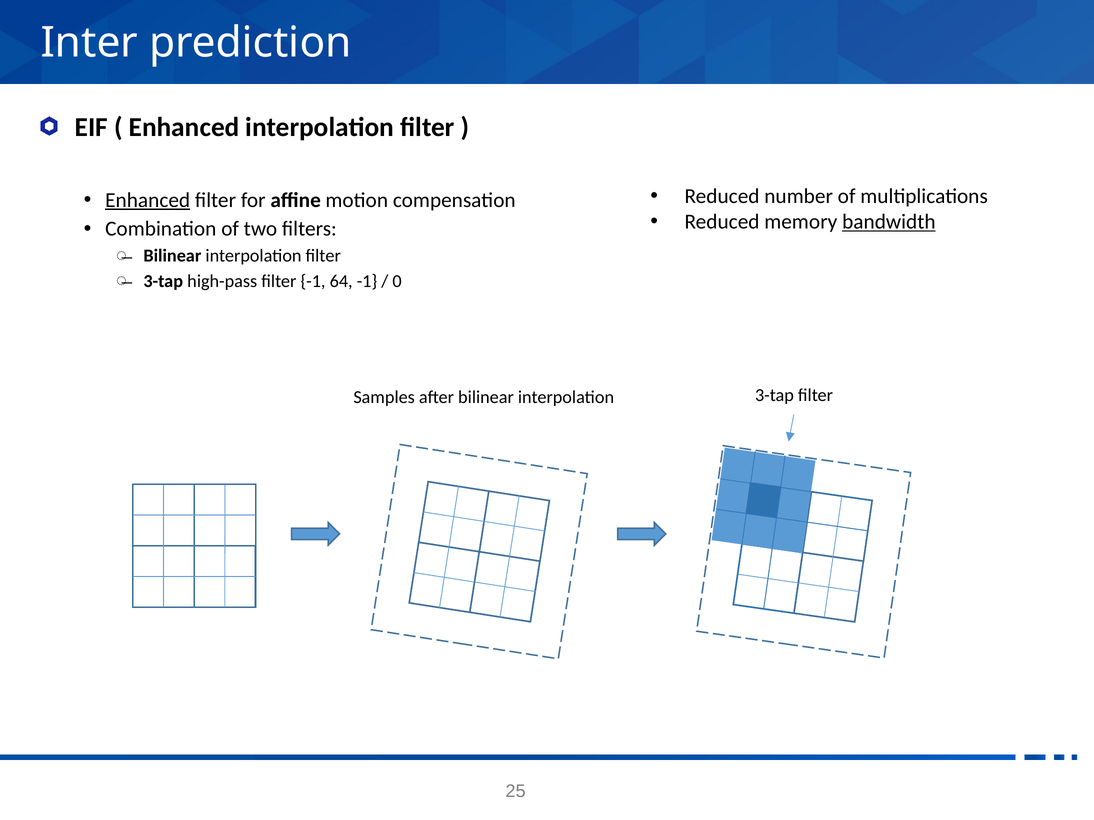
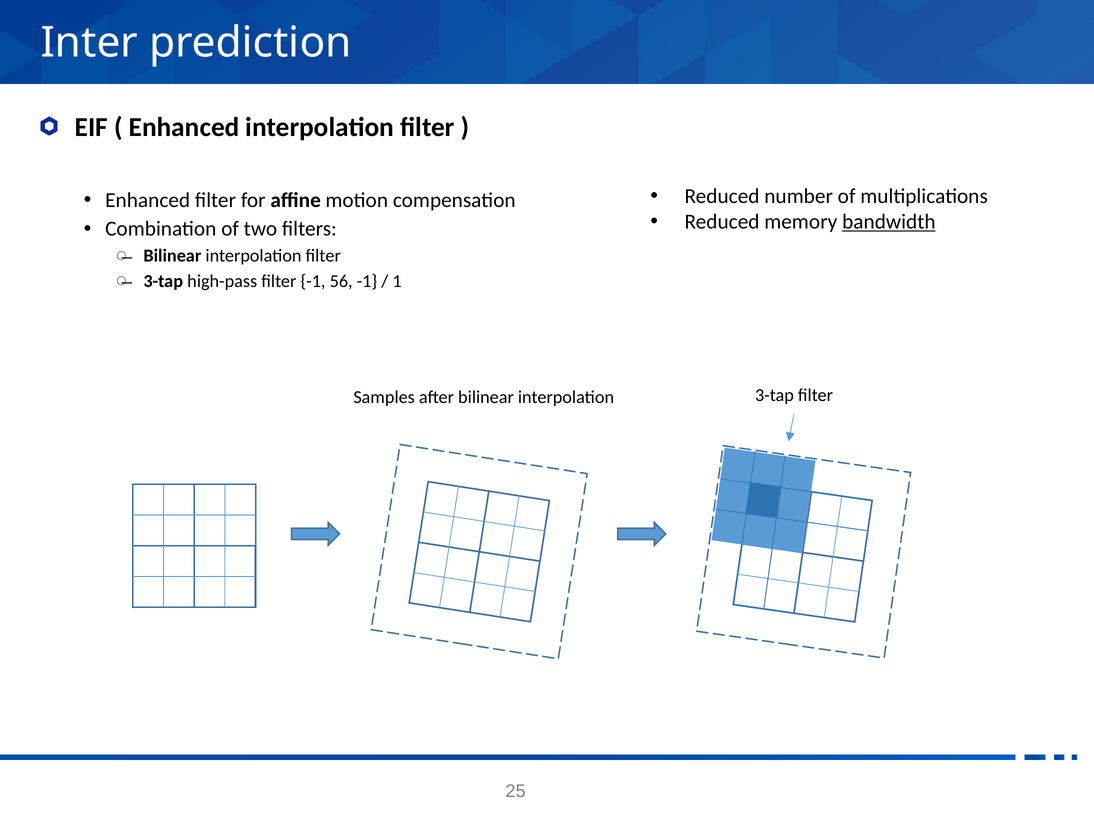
Enhanced underline: present -> none (148, 200)
64: 64 -> 56 (341, 281)
0: 0 -> 1 (397, 281)
